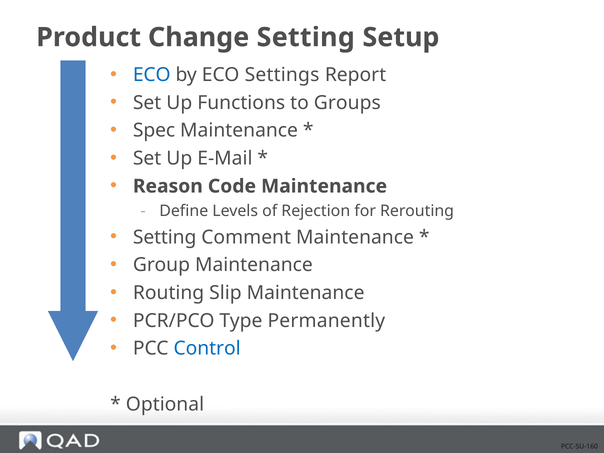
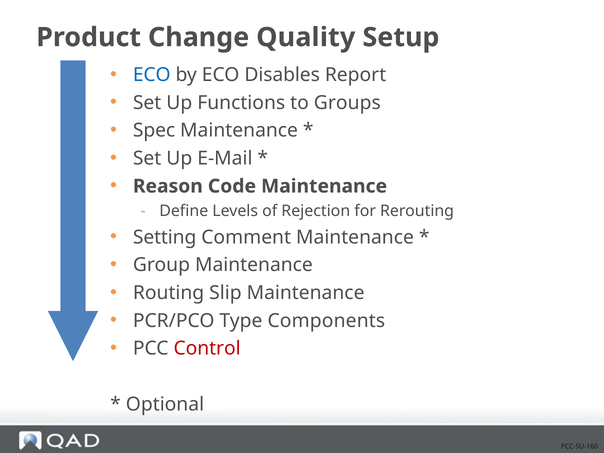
Change Setting: Setting -> Quality (306, 37)
Settings: Settings -> Disables (282, 75)
Permanently: Permanently -> Components (326, 321)
Control colour: blue -> red (207, 349)
